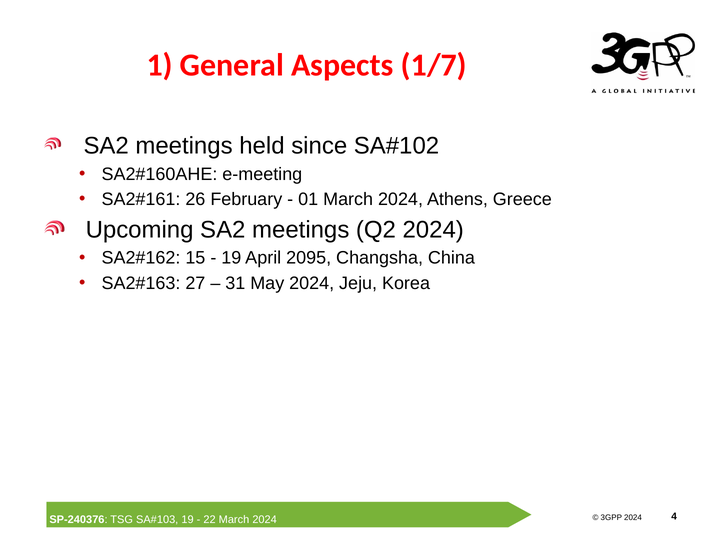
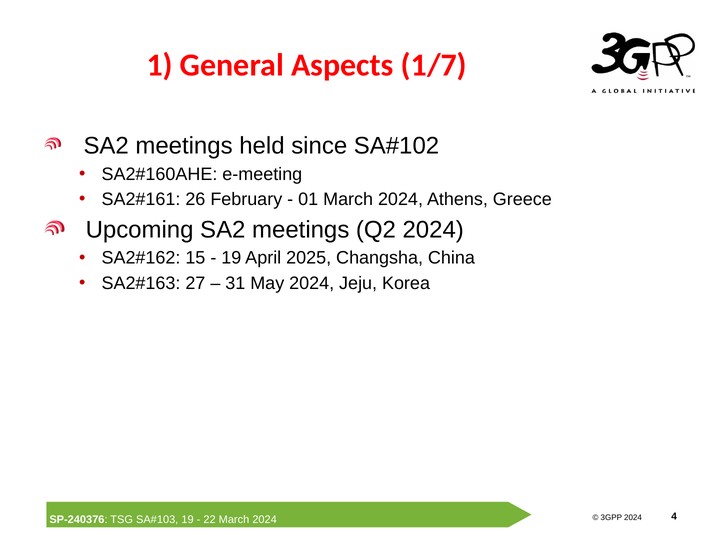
2095: 2095 -> 2025 (309, 258)
